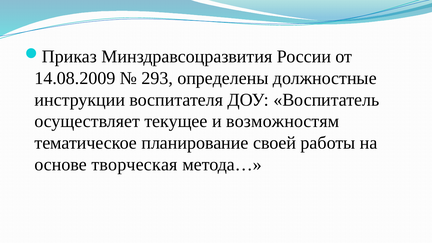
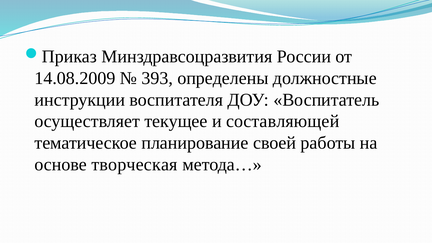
293: 293 -> 393 (157, 78)
возможностям: возможностям -> составляющей (283, 121)
